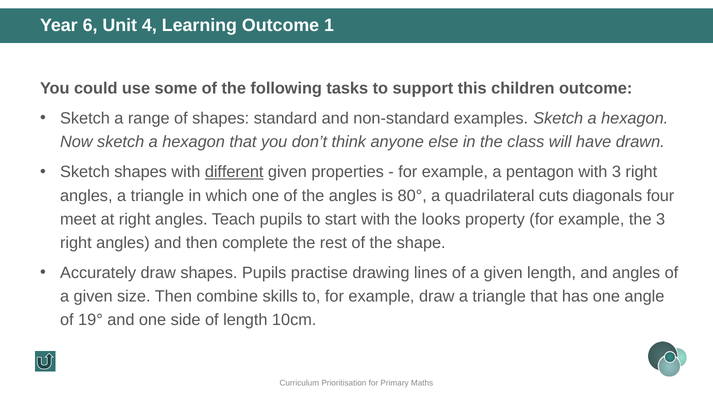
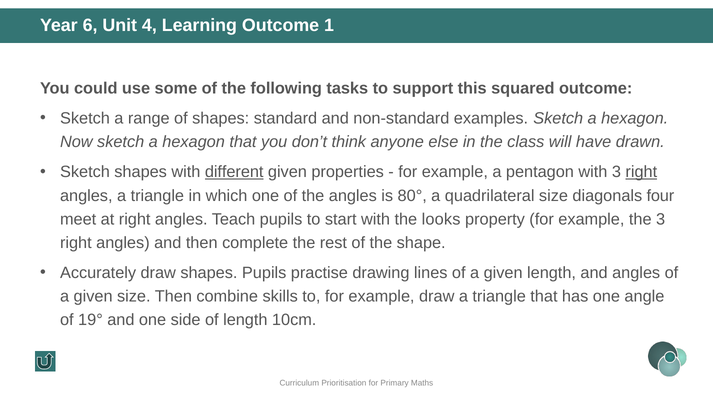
children: children -> squared (523, 88)
right underline: none -> present (641, 172)
quadrilateral cuts: cuts -> size (553, 196)
